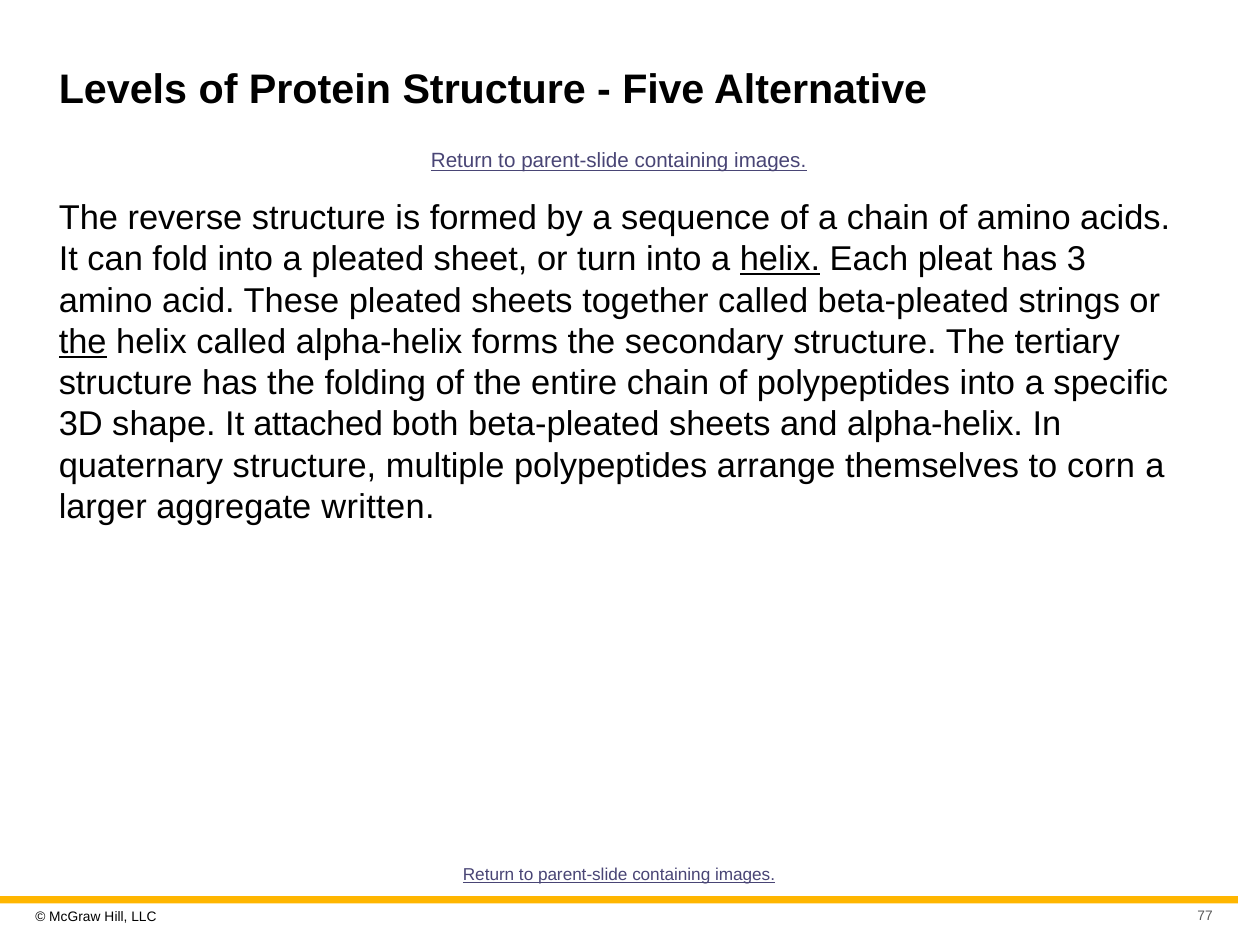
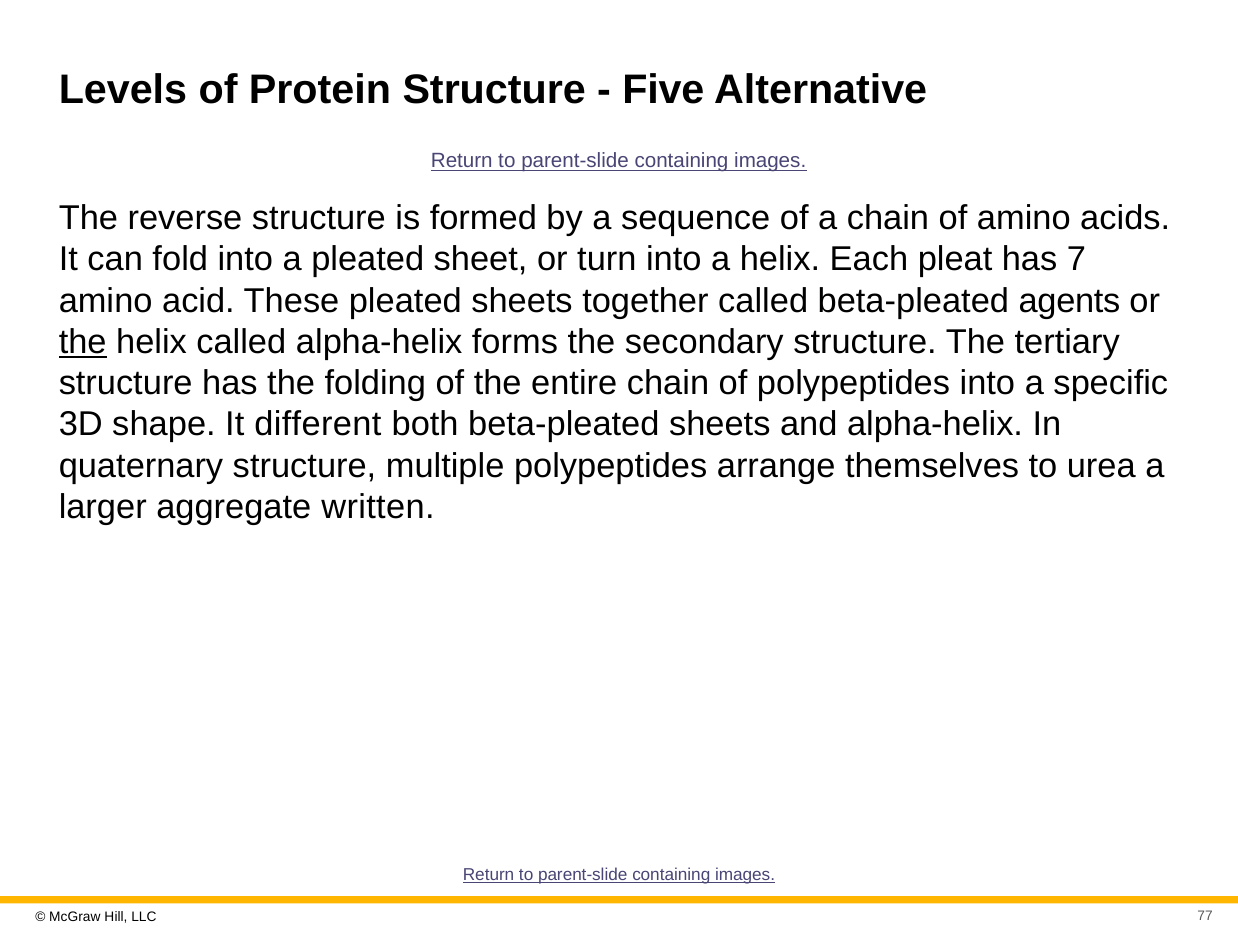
helix underline: present -> none (780, 260)
3: 3 -> 7 (1077, 260)
strings: strings -> agents (1069, 301)
attached: attached -> different (318, 425)
corn: corn -> urea (1101, 466)
